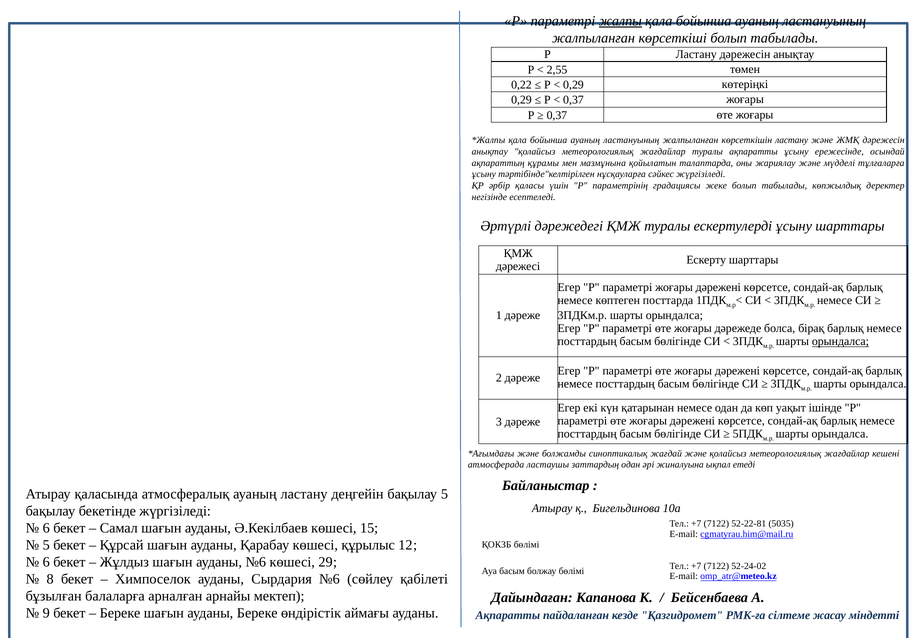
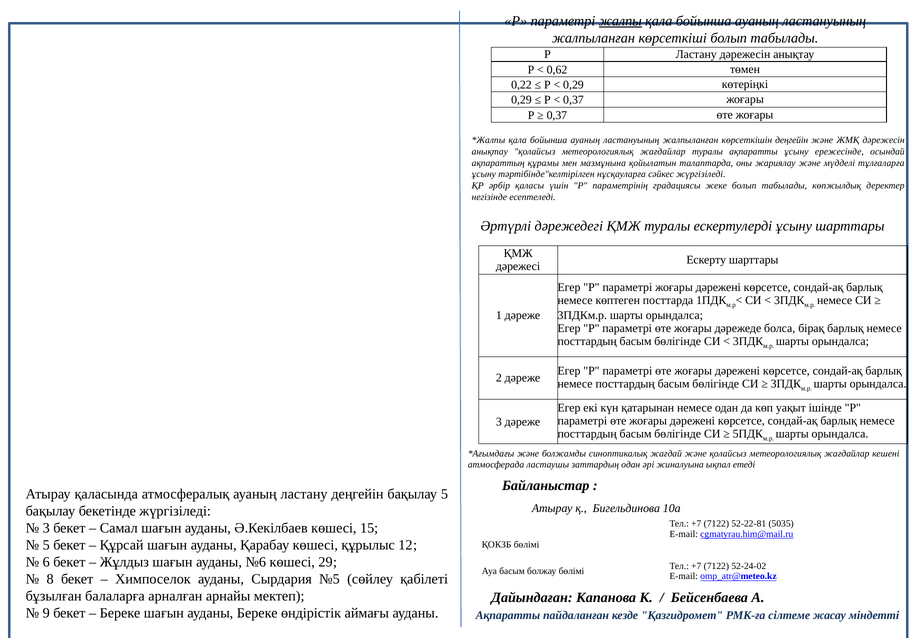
2,55: 2,55 -> 0,62 (557, 70)
көрсеткішін ластану: ластану -> деңгейін (792, 140)
орындалса underline: present -> none (840, 342)
6: 6 -> 3 (46, 528)
Сырдария №6: №6 -> №5 (329, 579)
